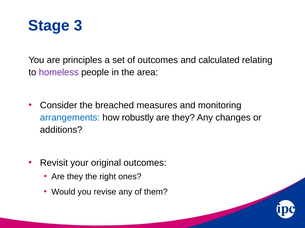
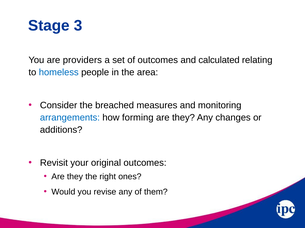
principles: principles -> providers (82, 60)
homeless colour: purple -> blue (59, 73)
robustly: robustly -> forming (138, 118)
